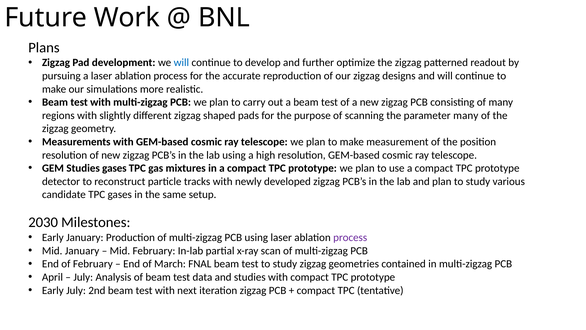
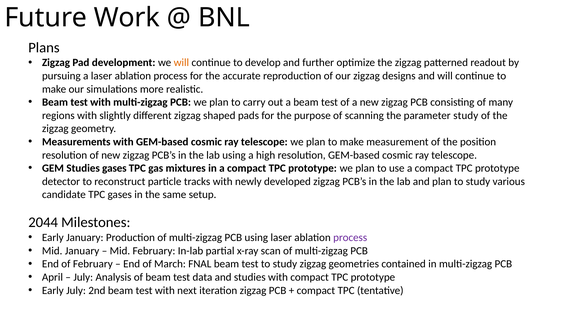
will colour: blue -> orange (181, 63)
parameter many: many -> study (466, 115)
2030: 2030 -> 2044 (43, 222)
